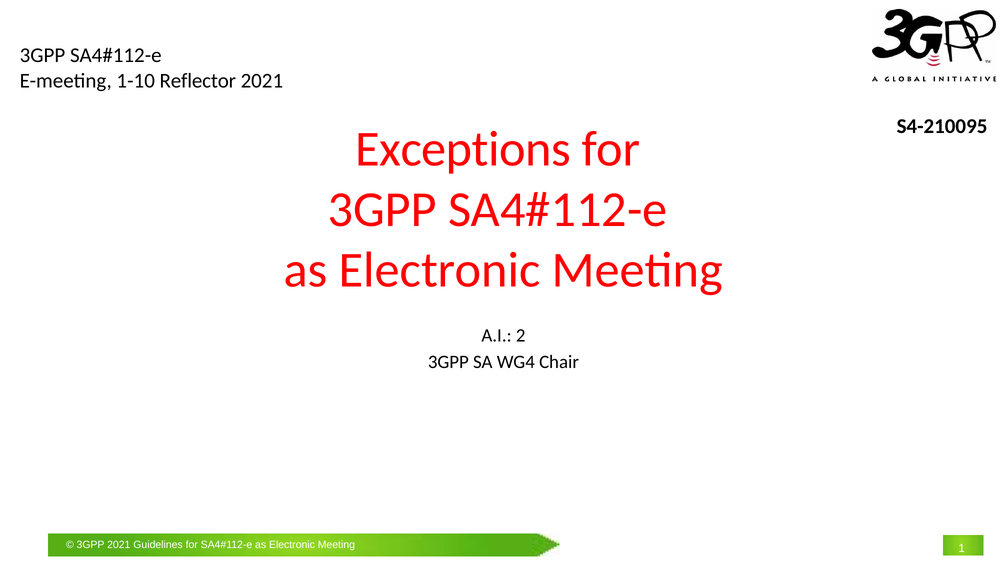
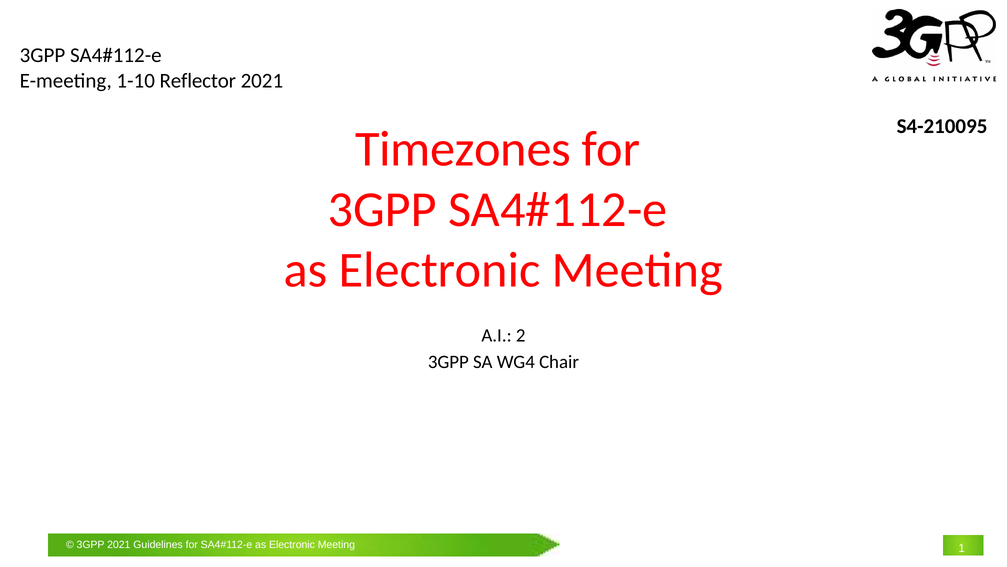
Exceptions: Exceptions -> Timezones (463, 149)
